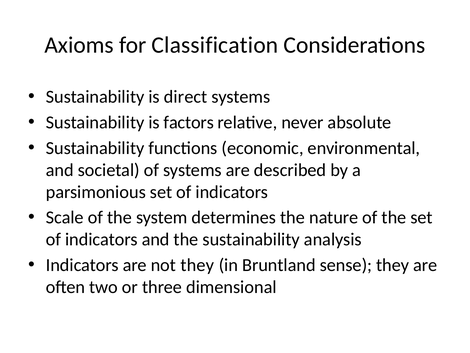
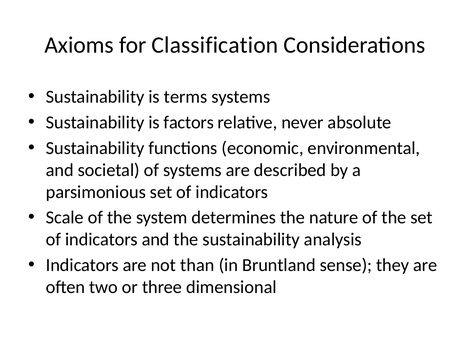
direct: direct -> terms (186, 97)
not they: they -> than (197, 265)
